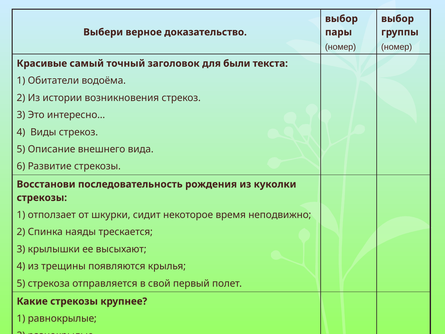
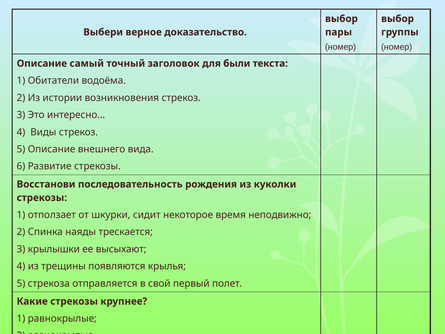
Красивые: Красивые -> Описание (42, 63)
